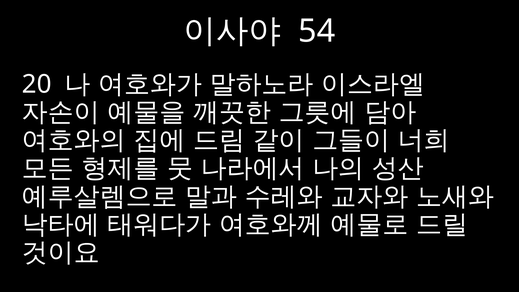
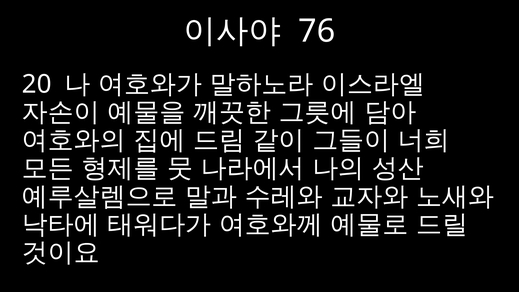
54: 54 -> 76 (317, 31)
